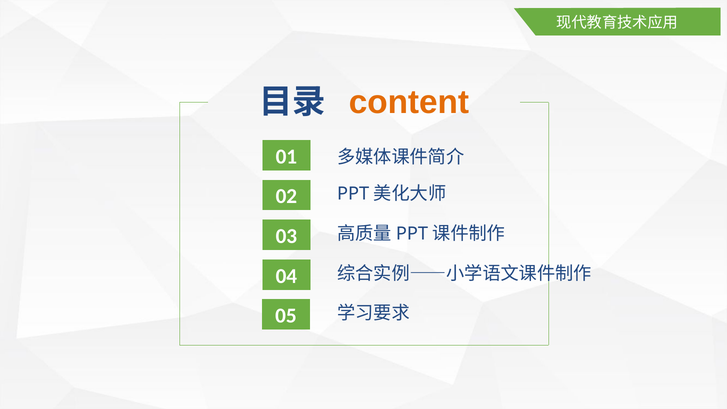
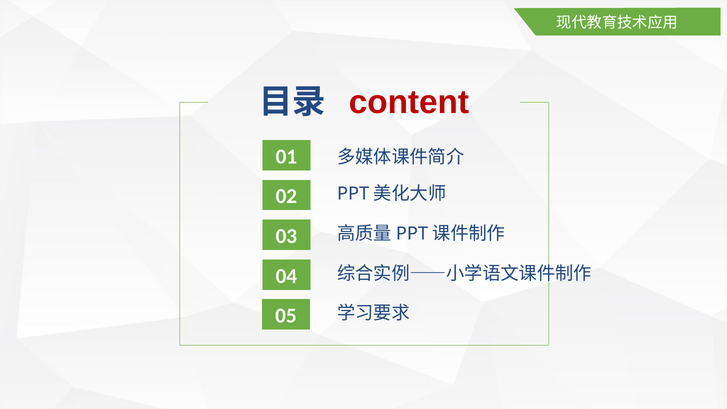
content colour: orange -> red (409, 102)
